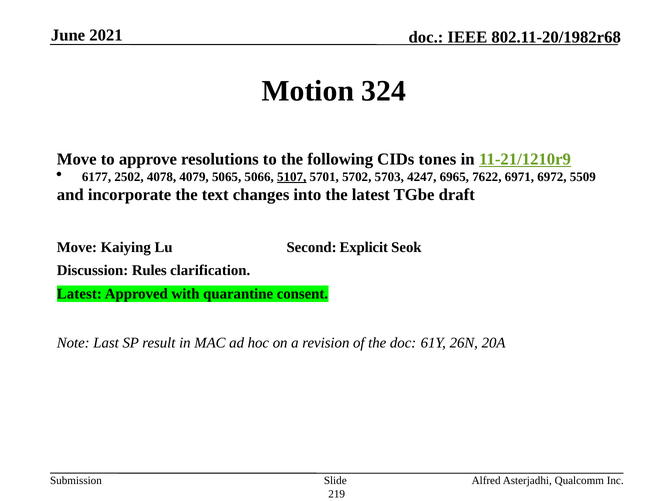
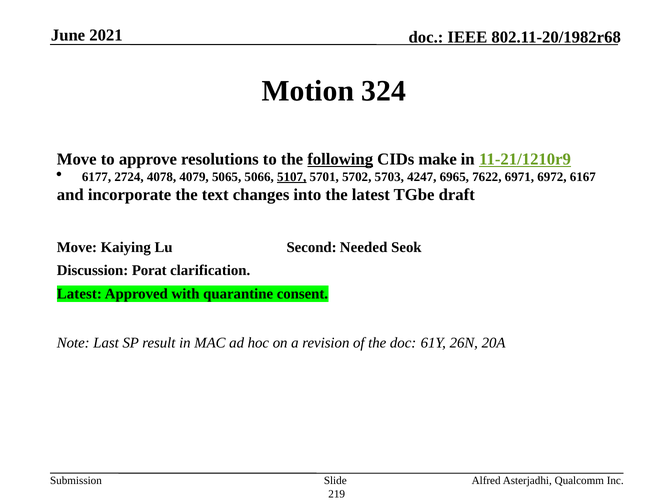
following underline: none -> present (340, 159)
tones: tones -> make (438, 159)
2502: 2502 -> 2724 (129, 177)
5509: 5509 -> 6167 (583, 177)
Explicit: Explicit -> Needed (364, 247)
Rules: Rules -> Porat (149, 271)
